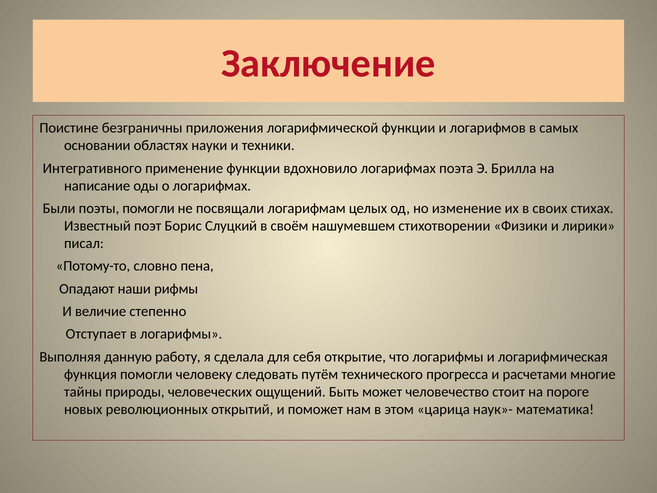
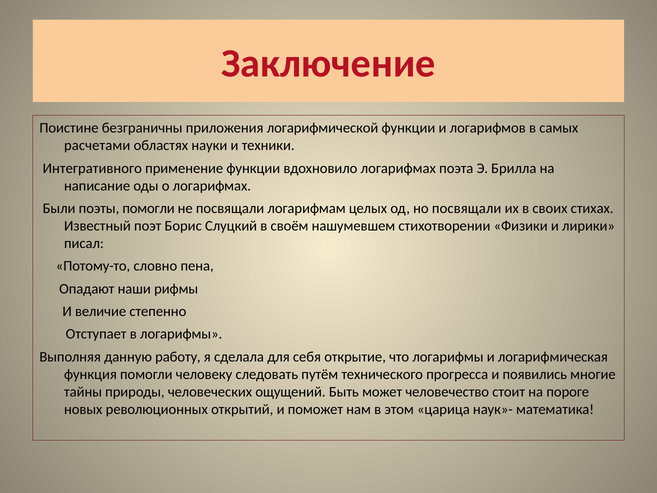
основании: основании -> расчетами (97, 146)
но изменение: изменение -> посвящали (467, 208)
расчетами: расчетами -> появились (535, 374)
